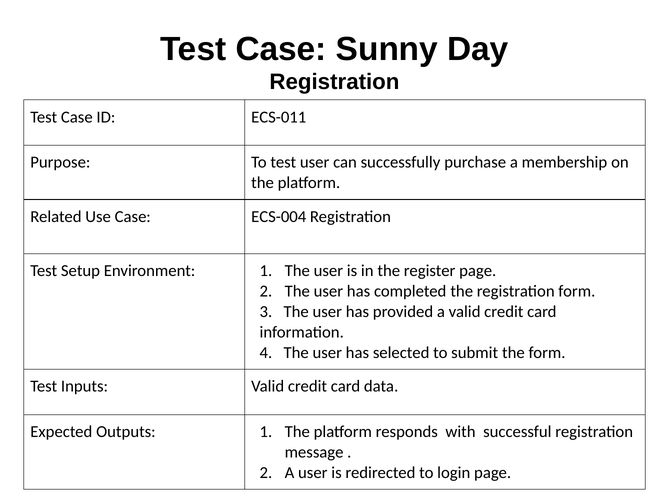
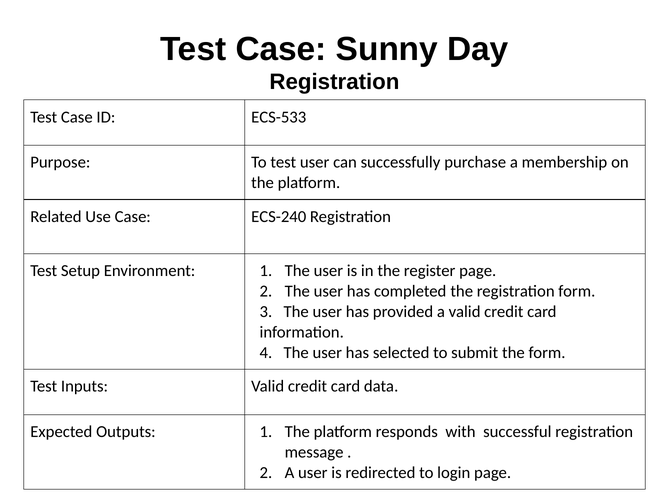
ECS-011: ECS-011 -> ECS-533 (279, 117)
ECS-004: ECS-004 -> ECS-240 (279, 217)
